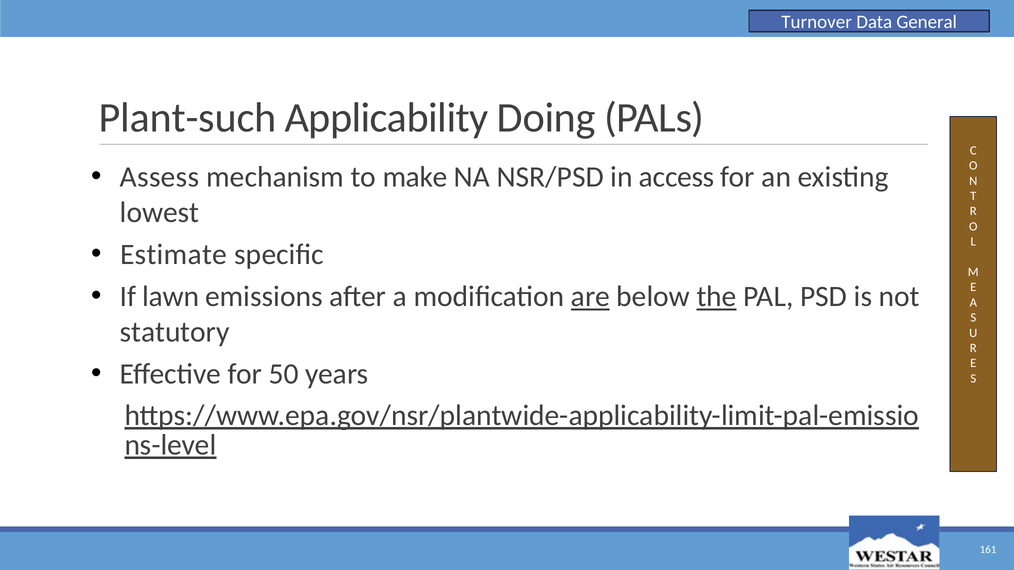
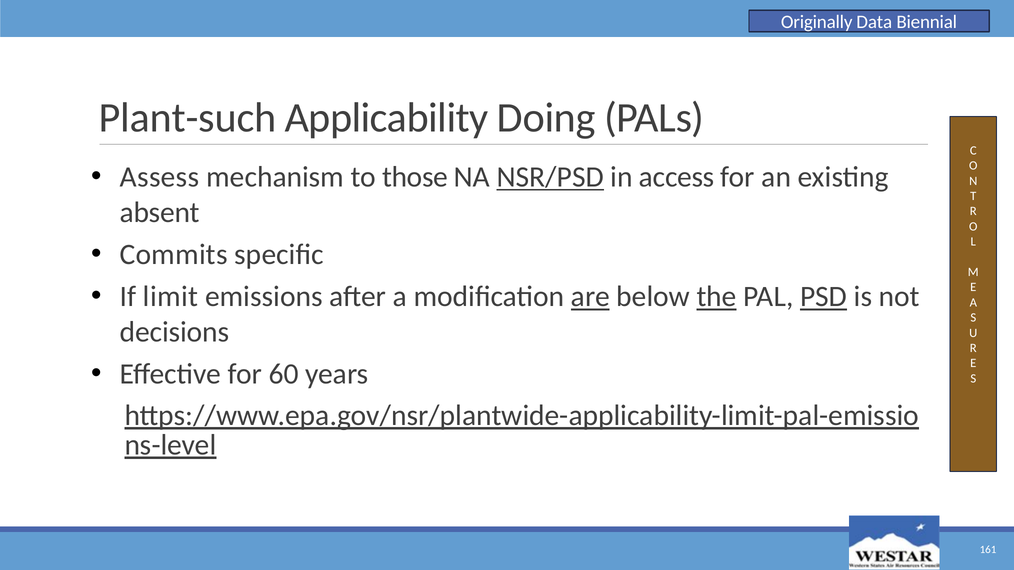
Turnover: Turnover -> Originally (817, 22)
General: General -> Biennial (927, 22)
make: make -> those (415, 177)
NSR/PSD underline: none -> present (550, 177)
lowest: lowest -> absent (160, 212)
Estimate: Estimate -> Commits (174, 255)
lawn: lawn -> limit (170, 297)
PSD underline: none -> present (824, 297)
statutory: statutory -> decisions (175, 332)
50: 50 -> 60 (284, 374)
